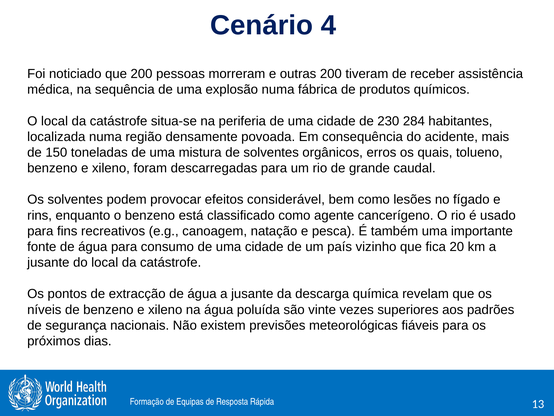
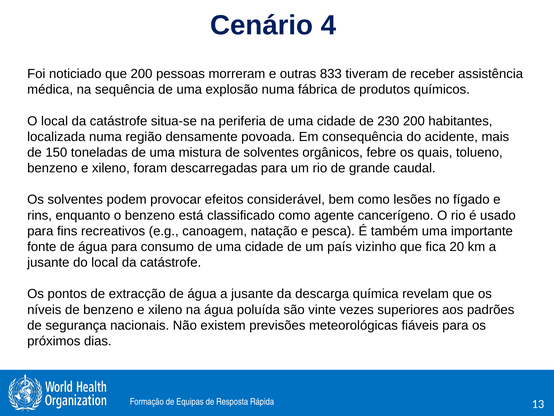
outras 200: 200 -> 833 (331, 74)
230 284: 284 -> 200 (414, 121)
erros: erros -> febre (381, 152)
